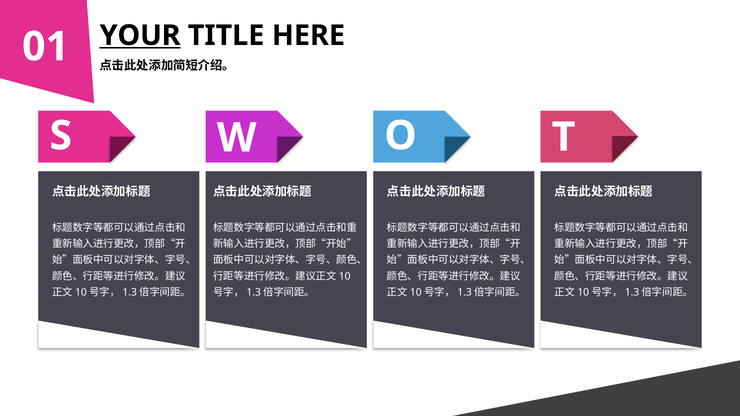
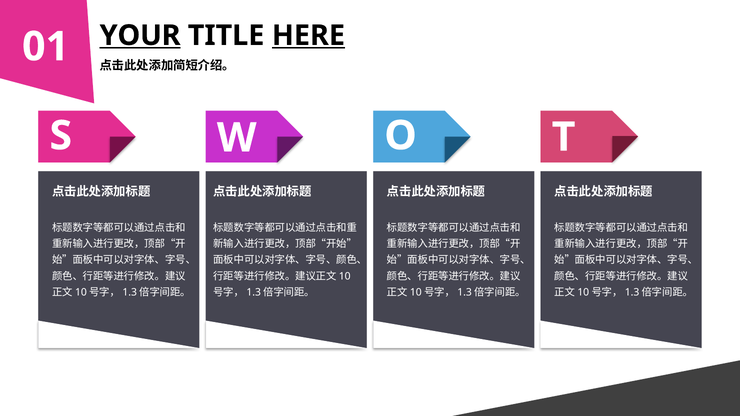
HERE underline: none -> present (308, 35)
